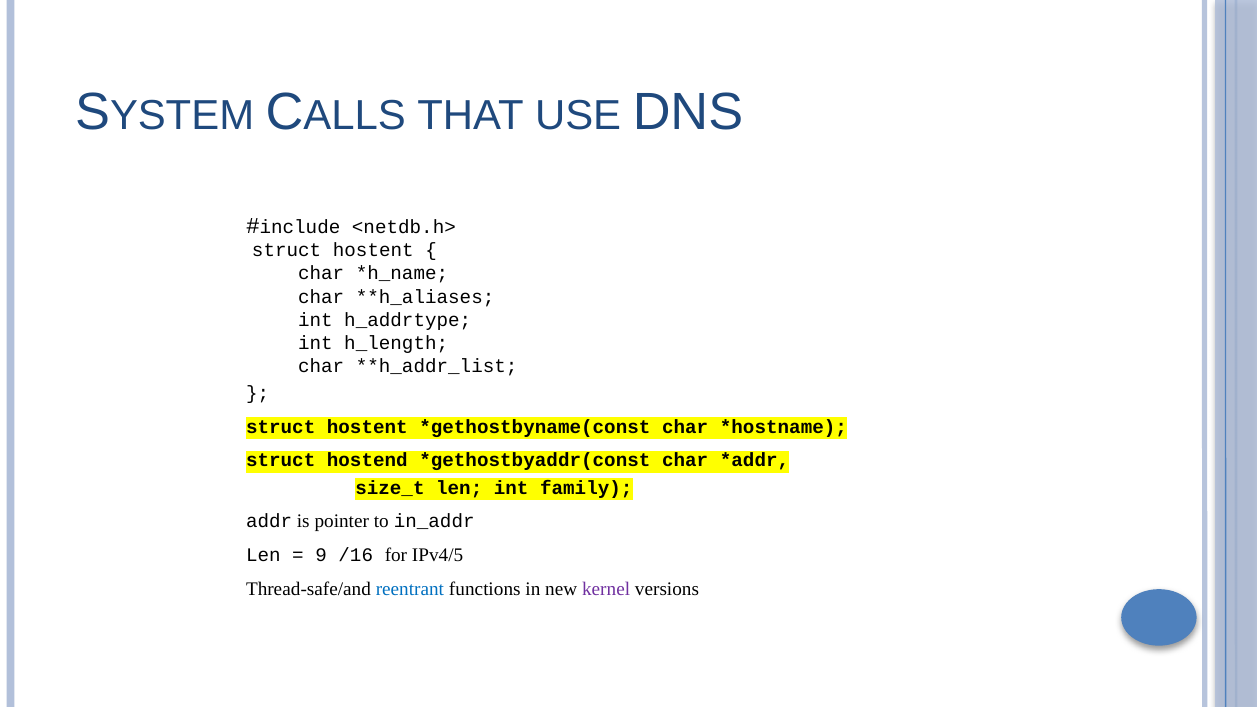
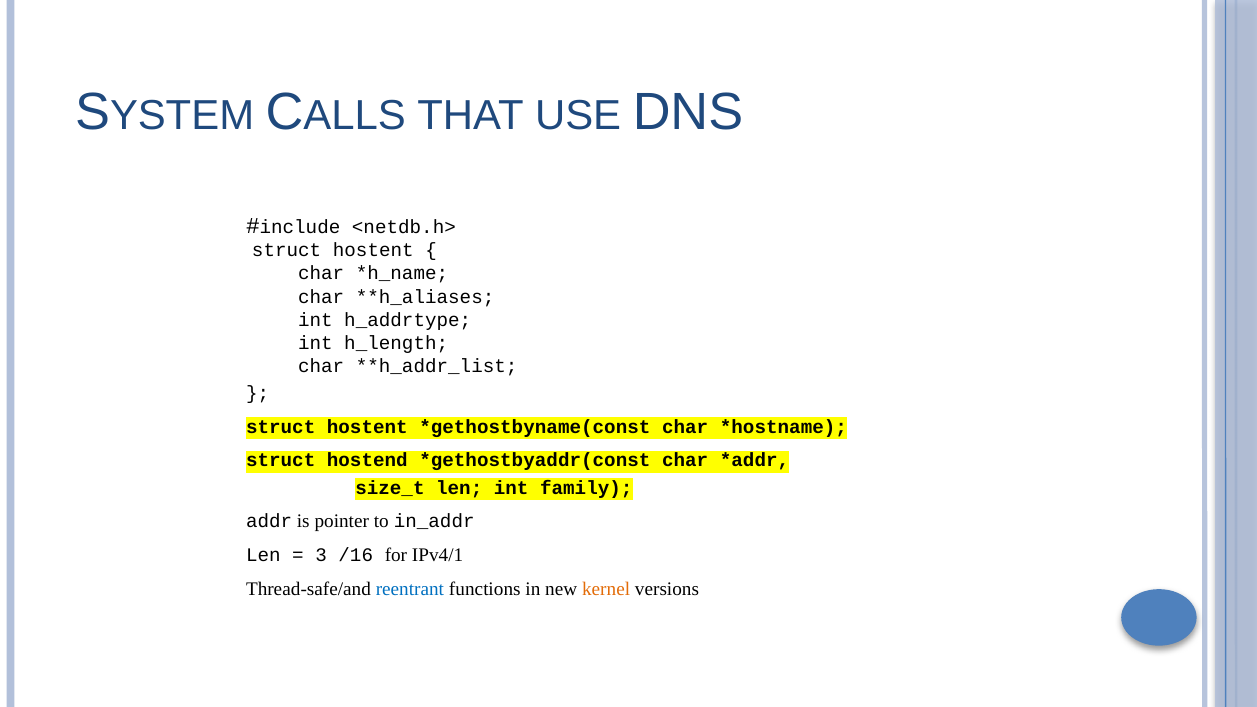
9: 9 -> 3 (321, 555)
IPv4/5: IPv4/5 -> IPv4/1 (438, 555)
kernel colour: purple -> orange (606, 589)
